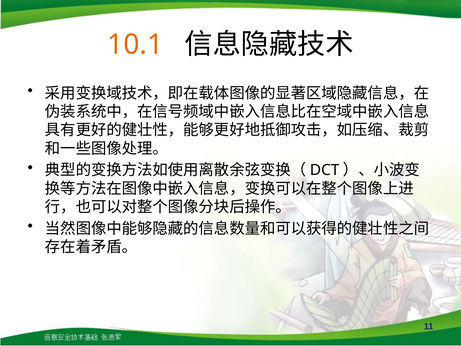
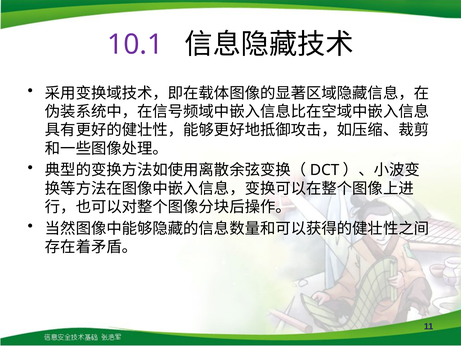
10.1 colour: orange -> purple (135, 45)
